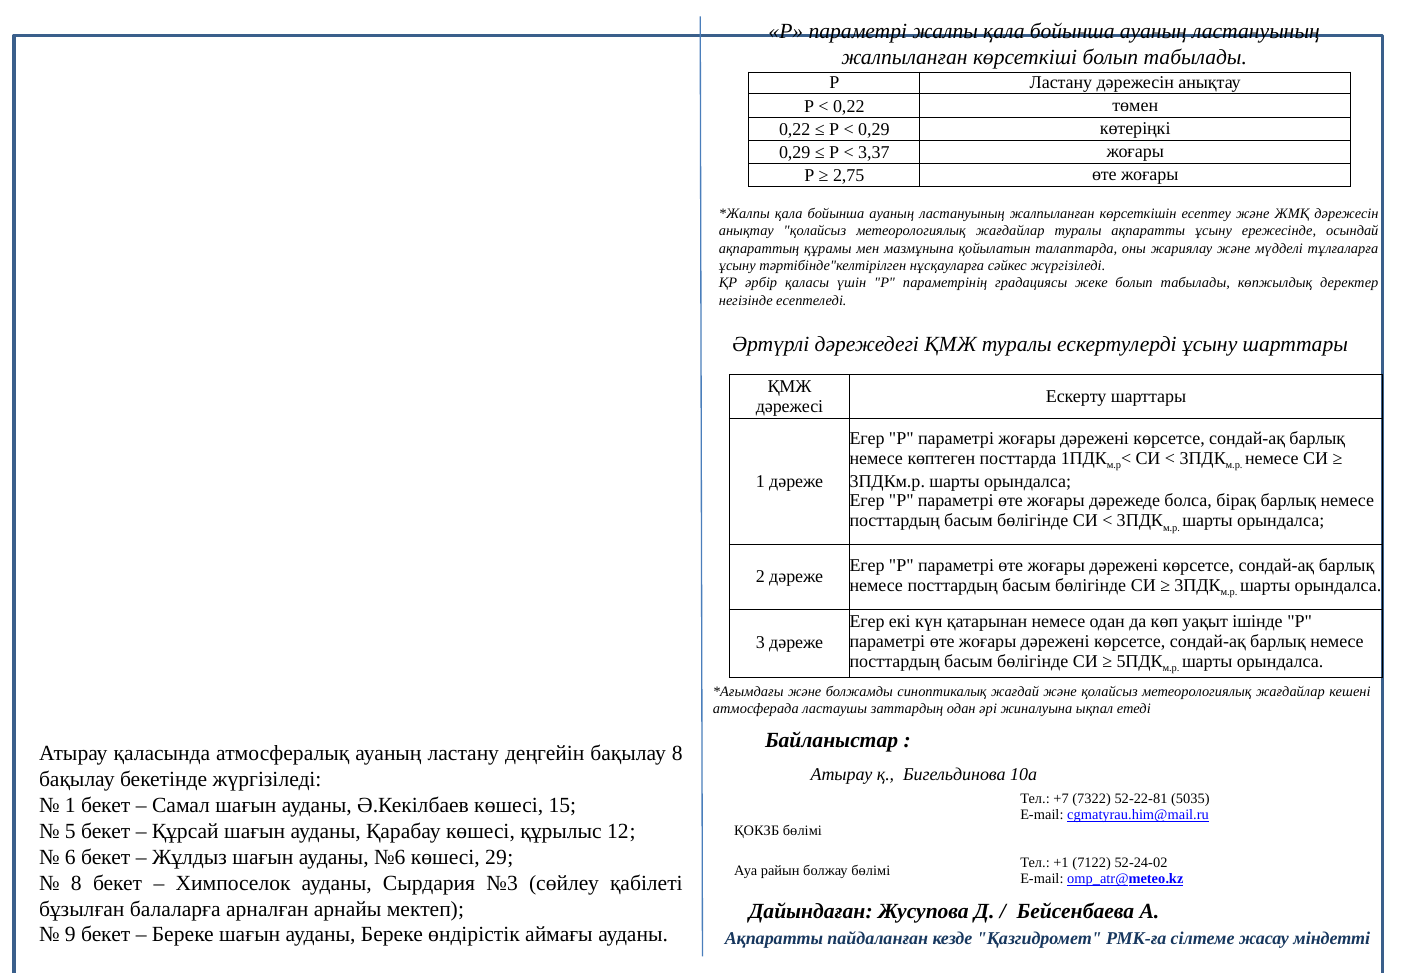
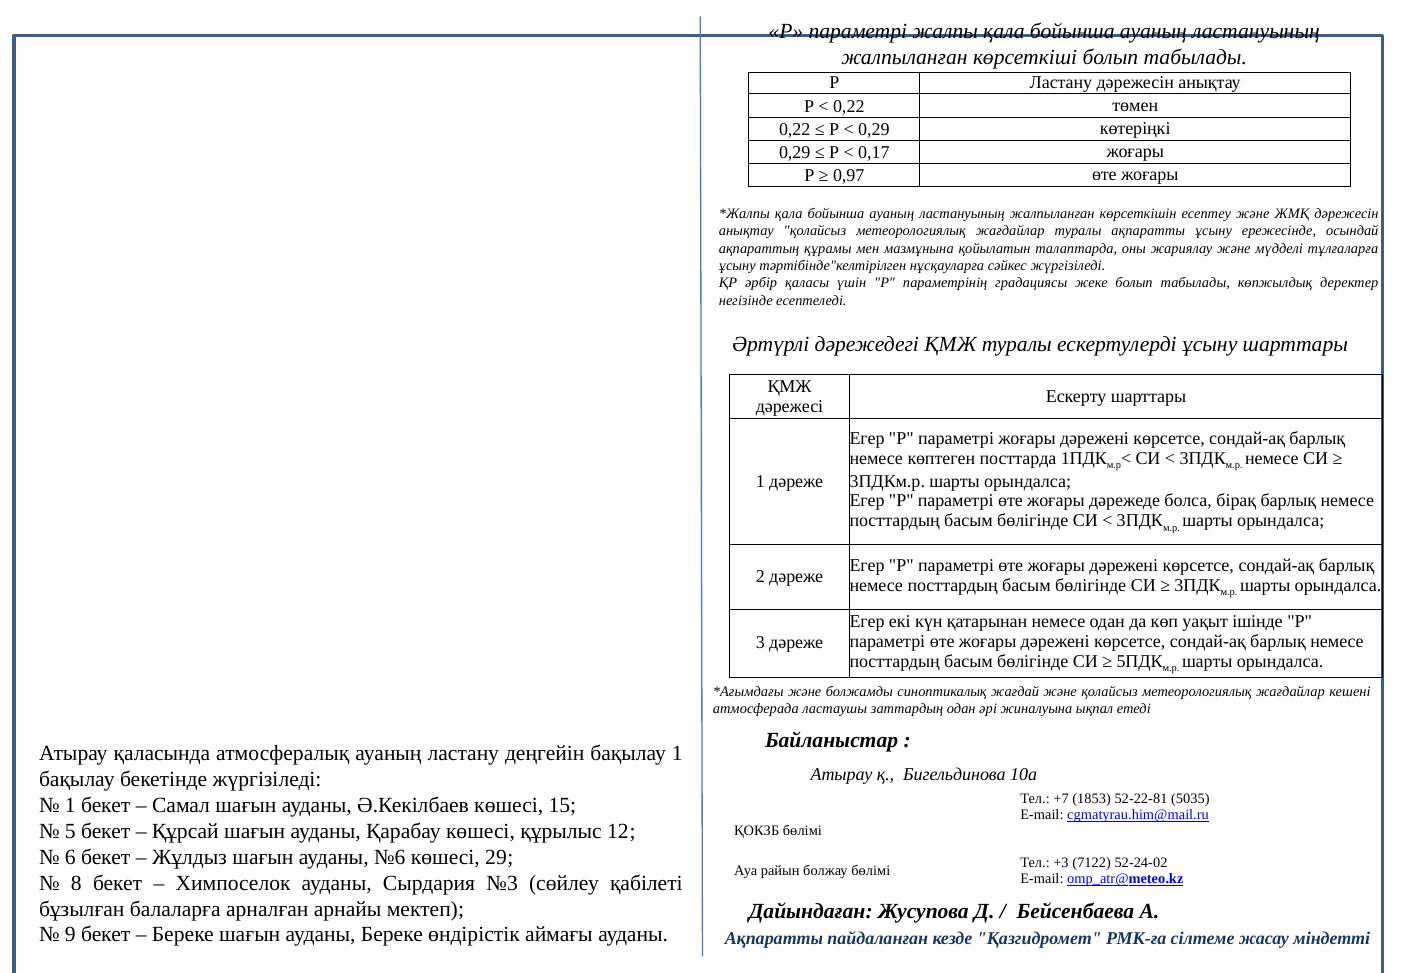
3,37: 3,37 -> 0,17 (874, 152)
2,75: 2,75 -> 0,97 (849, 176)
бақылау 8: 8 -> 1 (677, 753)
7322: 7322 -> 1853 (1092, 799)
+1: +1 -> +3 (1061, 863)
